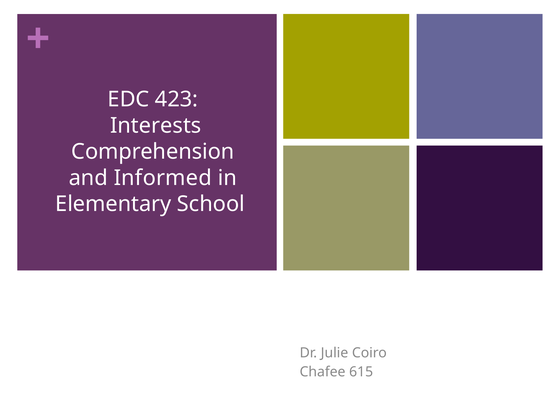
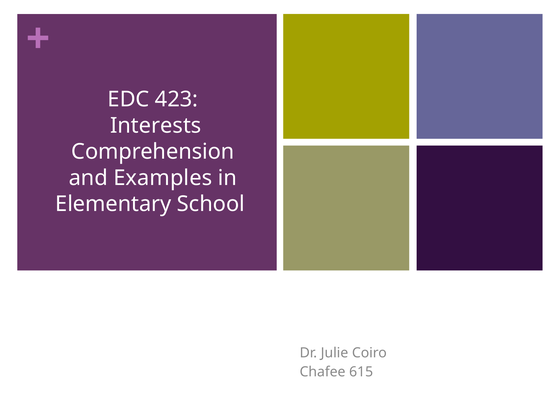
Informed: Informed -> Examples (163, 178)
